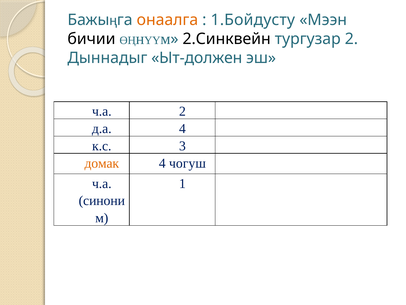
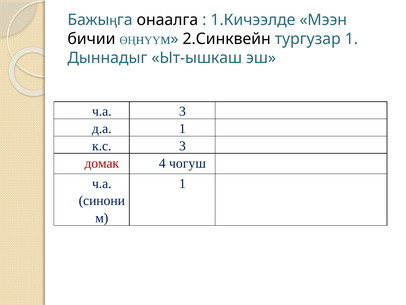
онаалга colour: orange -> black (167, 20)
1.Бойдусту: 1.Бойдусту -> 1.Кичээлде (253, 20)
тургузар 2: 2 -> 1 (351, 39)
Ыт-должен: Ыт-должен -> Ыт-ышкаш (197, 58)
ч.а 2: 2 -> 3 (182, 111)
д.а 4: 4 -> 1 (182, 129)
домак colour: orange -> red (102, 163)
